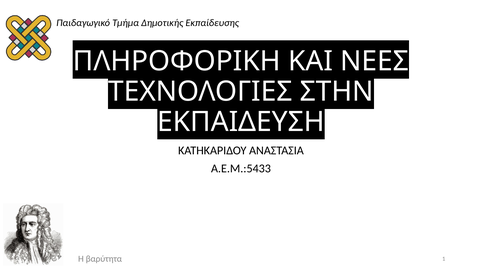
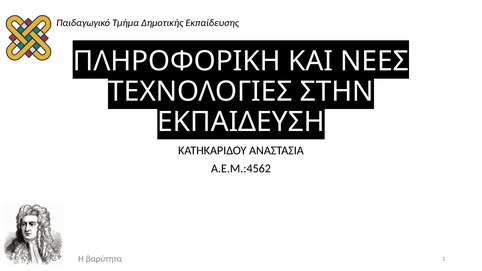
Α.Ε.Μ.:5433: Α.Ε.Μ.:5433 -> Α.Ε.Μ.:4562 (241, 169)
